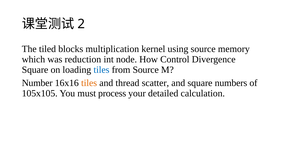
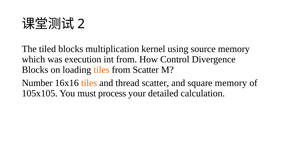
reduction: reduction -> execution (83, 59)
int node: node -> from (127, 59)
Square: Square -> Blocks (35, 70)
tiles colour: blue -> orange (101, 70)
from Source: Source -> Scatter (146, 70)
square numbers: numbers -> memory (231, 83)
